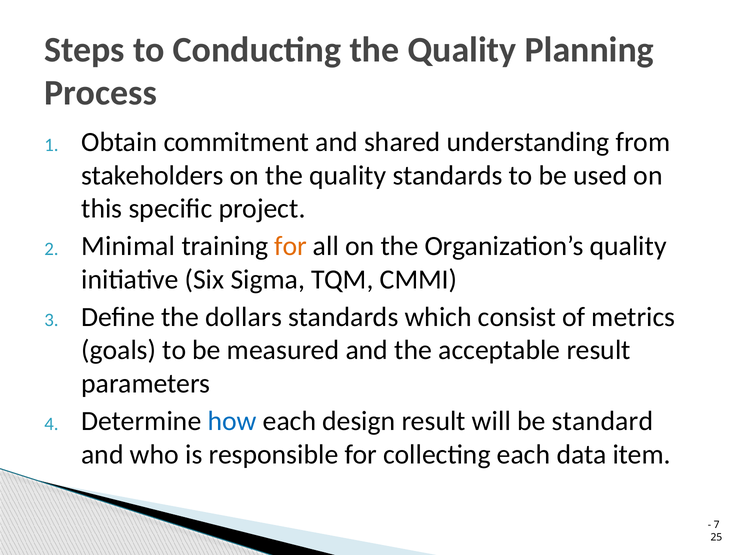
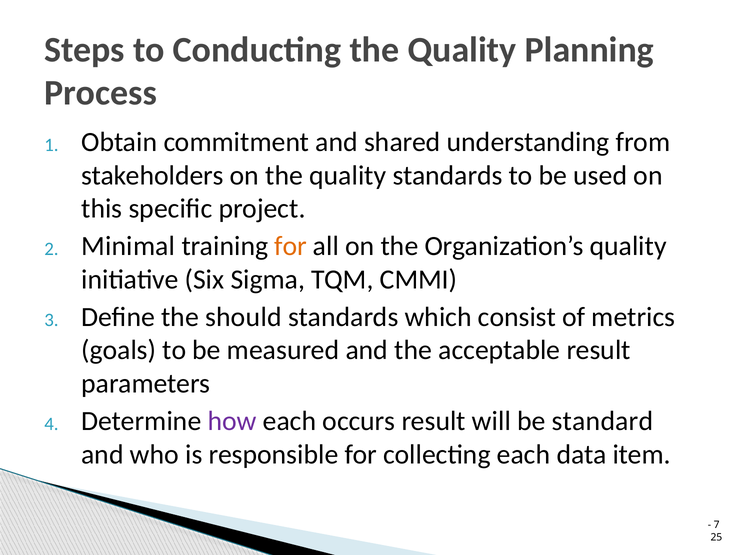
dollars: dollars -> should (243, 317)
how colour: blue -> purple (232, 421)
design: design -> occurs (359, 421)
